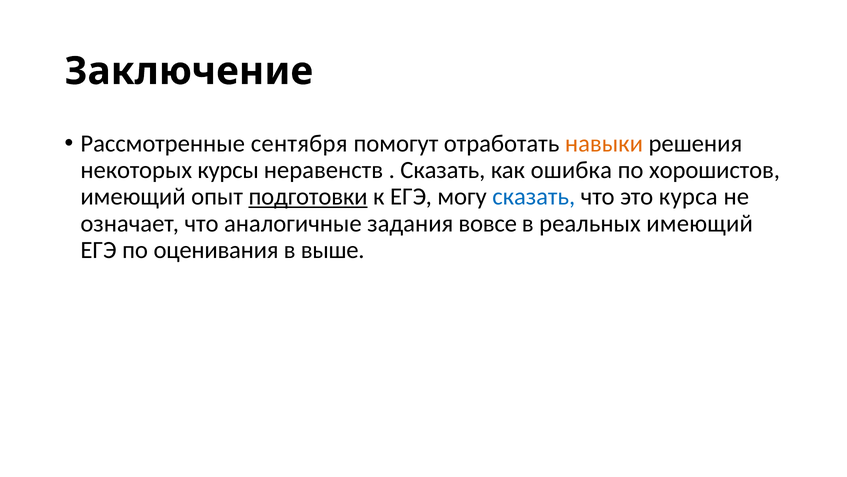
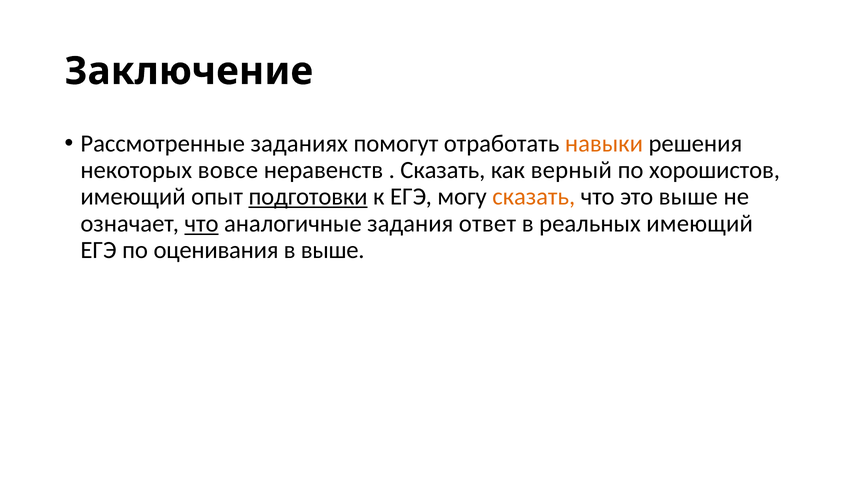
сентября: сентября -> заданиях (299, 143)
курсы: курсы -> вовсе (228, 170)
ошибка: ошибка -> верный (571, 170)
сказать colour: blue -> orange (534, 197)
это курса: курса -> выше (688, 197)
что underline: none -> present (202, 223)
вовсе: вовсе -> ответ (487, 223)
